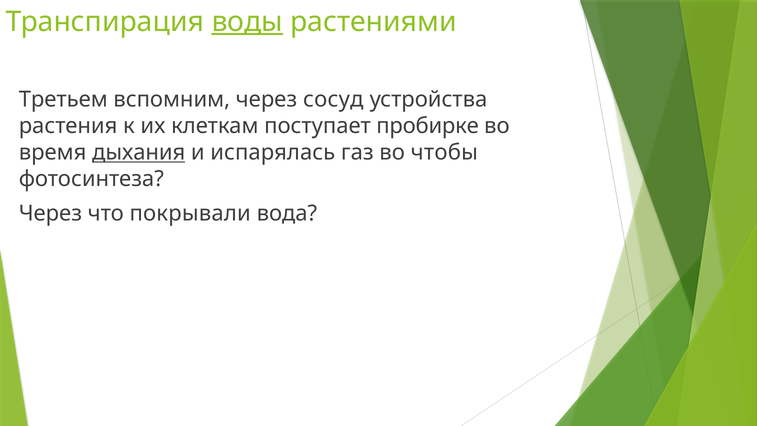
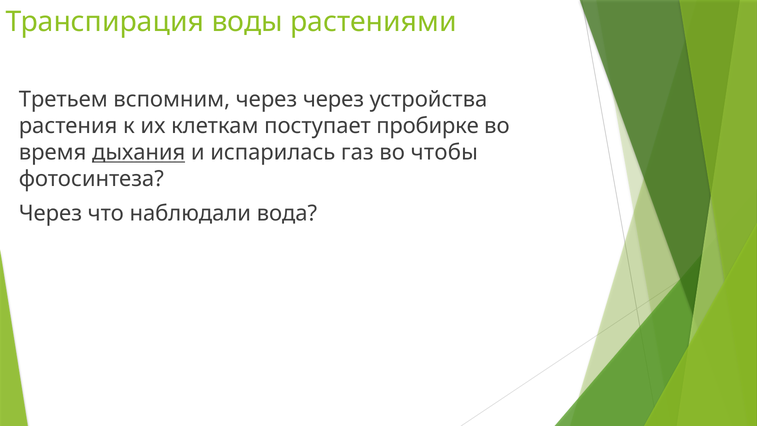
воды underline: present -> none (247, 22)
через сосуд: сосуд -> через (333, 100)
испарялась: испарялась -> испарилась (273, 152)
покрывали: покрывали -> наблюдали (190, 213)
